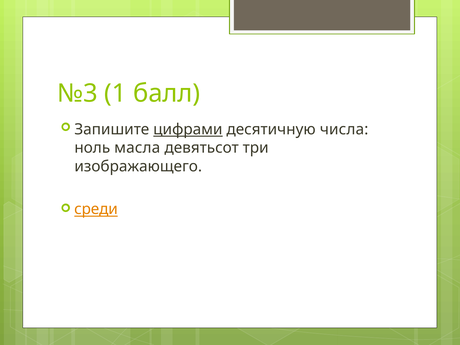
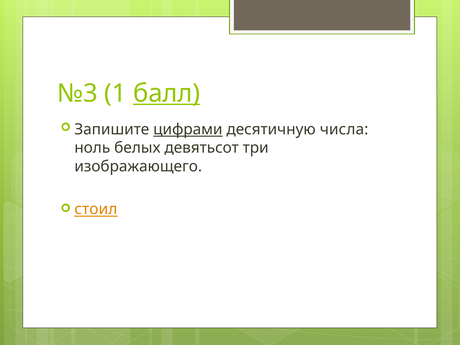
балл underline: none -> present (167, 93)
масла: масла -> белых (137, 148)
среди: среди -> стоил (96, 209)
